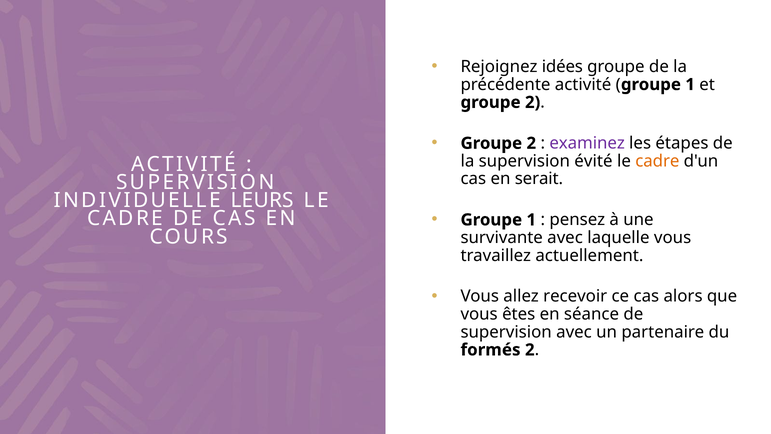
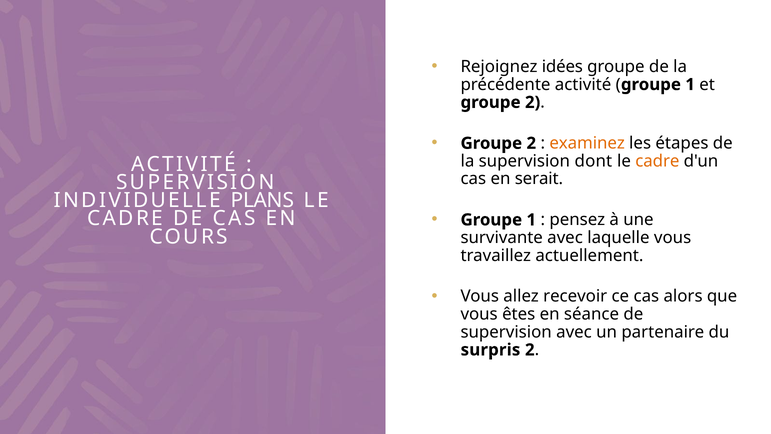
examinez colour: purple -> orange (587, 143)
évité: évité -> dont (593, 161)
LEURS: LEURS -> PLANS (262, 200)
formés: formés -> surpris (490, 350)
